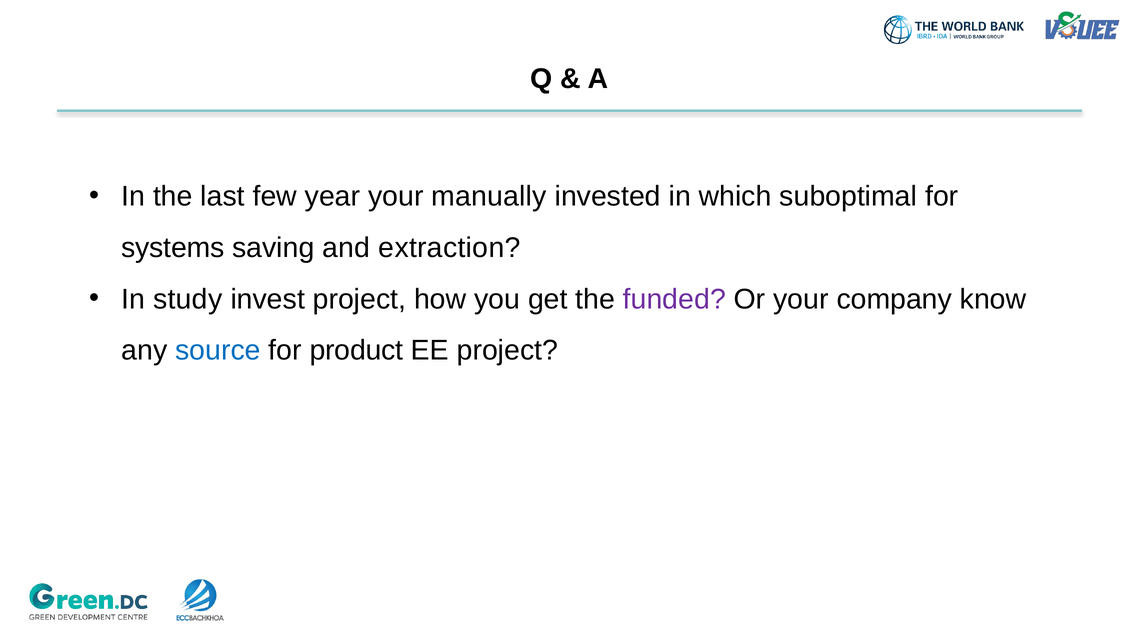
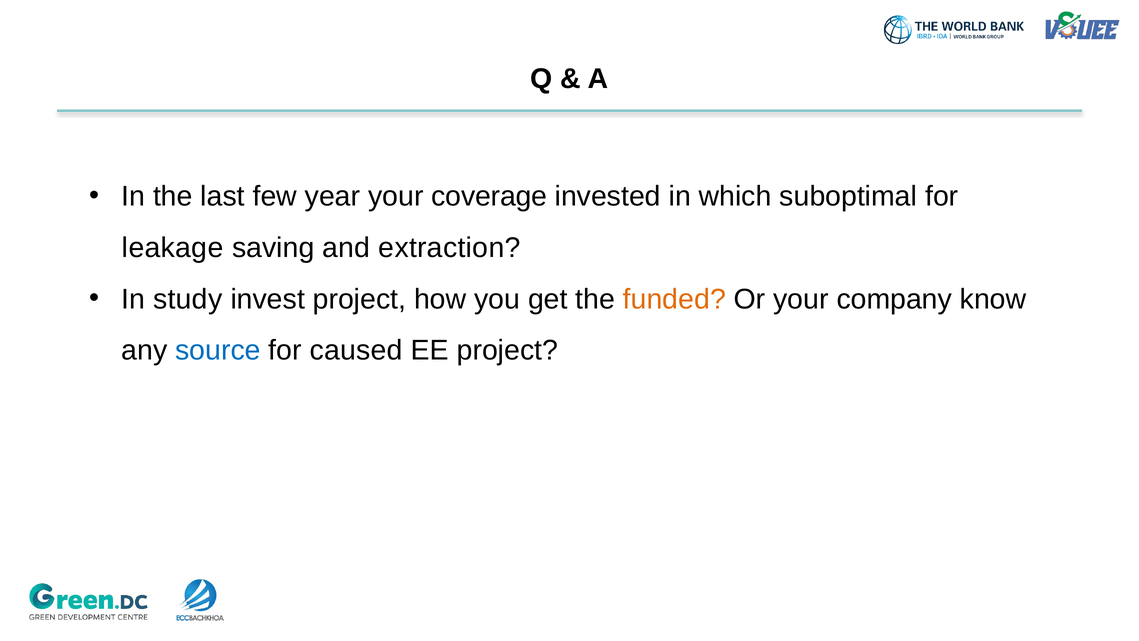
manually: manually -> coverage (489, 196)
systems: systems -> leakage (173, 248)
funded colour: purple -> orange (674, 299)
product: product -> caused (356, 350)
